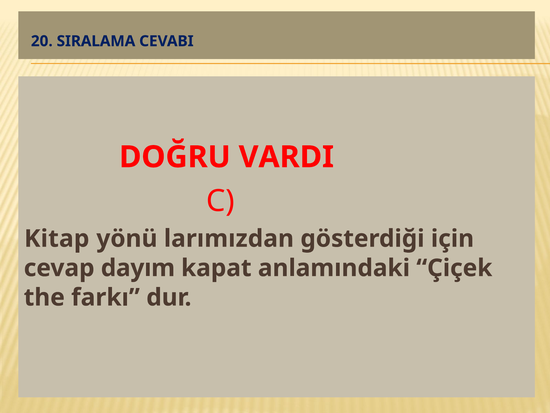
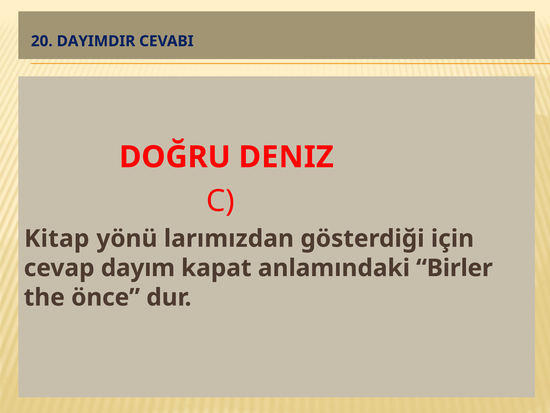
SIRALAMA: SIRALAMA -> DAYIMDIR (96, 41)
VARDI: VARDI -> DENIZ (286, 157)
Çiçek: Çiçek -> Birler (454, 268)
farkı: farkı -> önce (106, 297)
